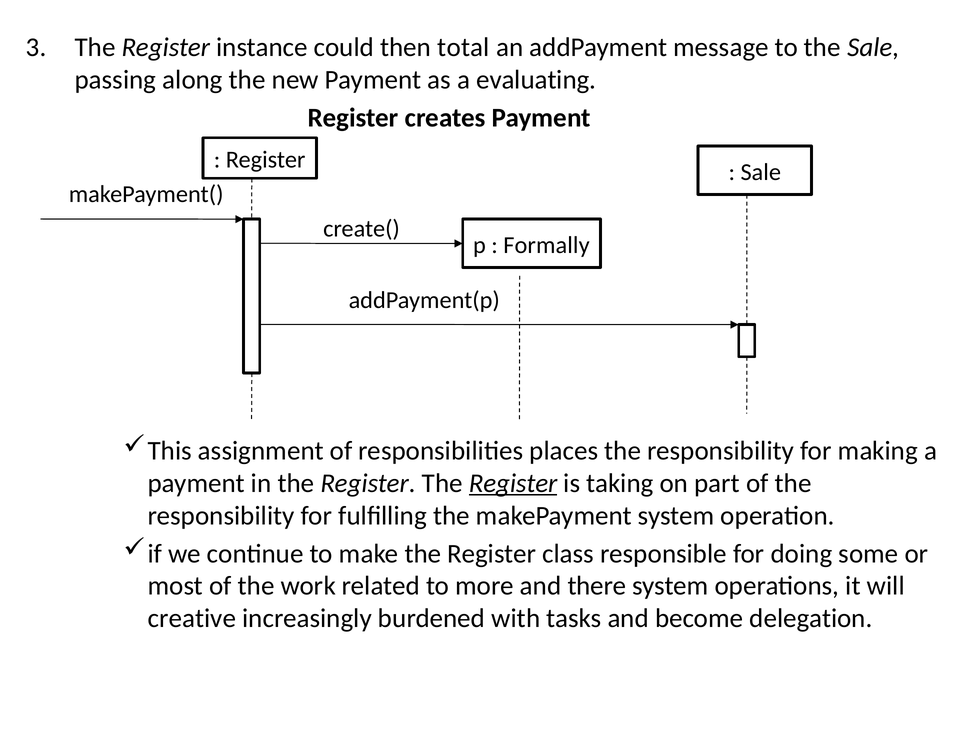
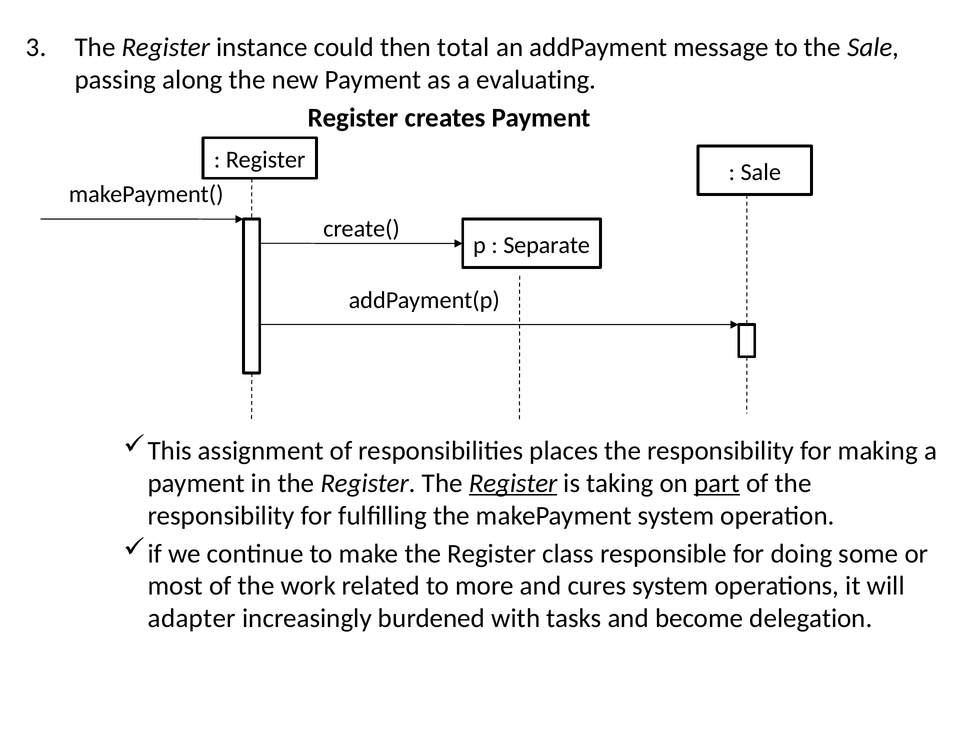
Formally: Formally -> Separate (547, 245)
part underline: none -> present (717, 484)
there: there -> cures (597, 586)
creative: creative -> adapter (192, 619)
